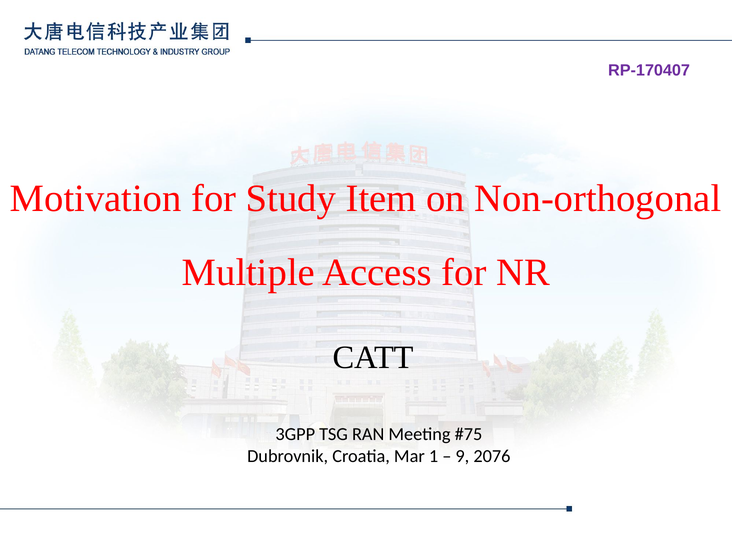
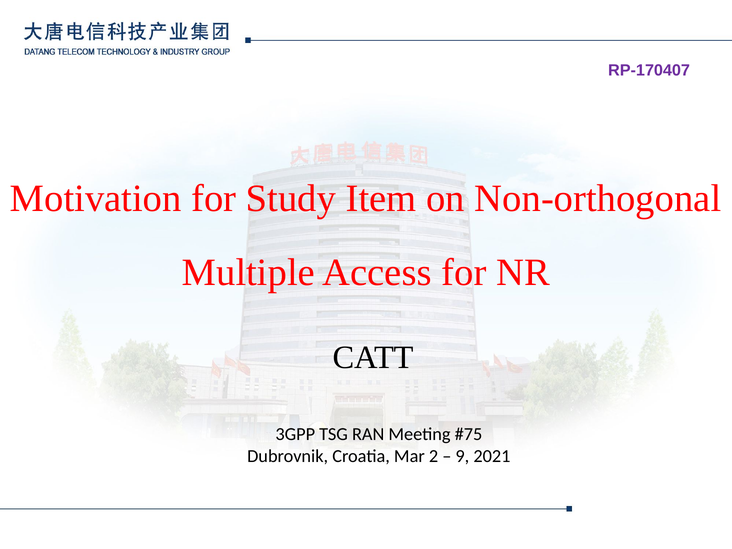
1: 1 -> 2 (434, 456)
2076: 2076 -> 2021 (492, 456)
